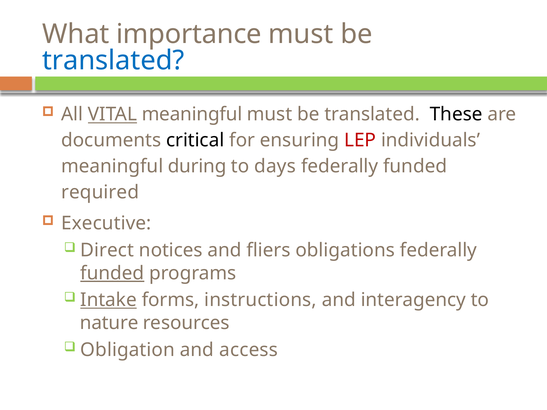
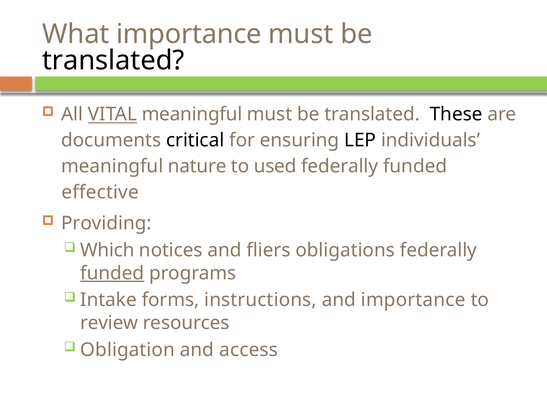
translated colour: blue -> black (113, 61)
LEP colour: red -> black (360, 140)
during: during -> nature (197, 166)
days: days -> used (275, 166)
required: required -> effective (100, 192)
Executive: Executive -> Providing (106, 224)
Direct: Direct -> Which (107, 250)
Intake underline: present -> none (109, 300)
and interagency: interagency -> importance (413, 300)
nature: nature -> review (109, 323)
